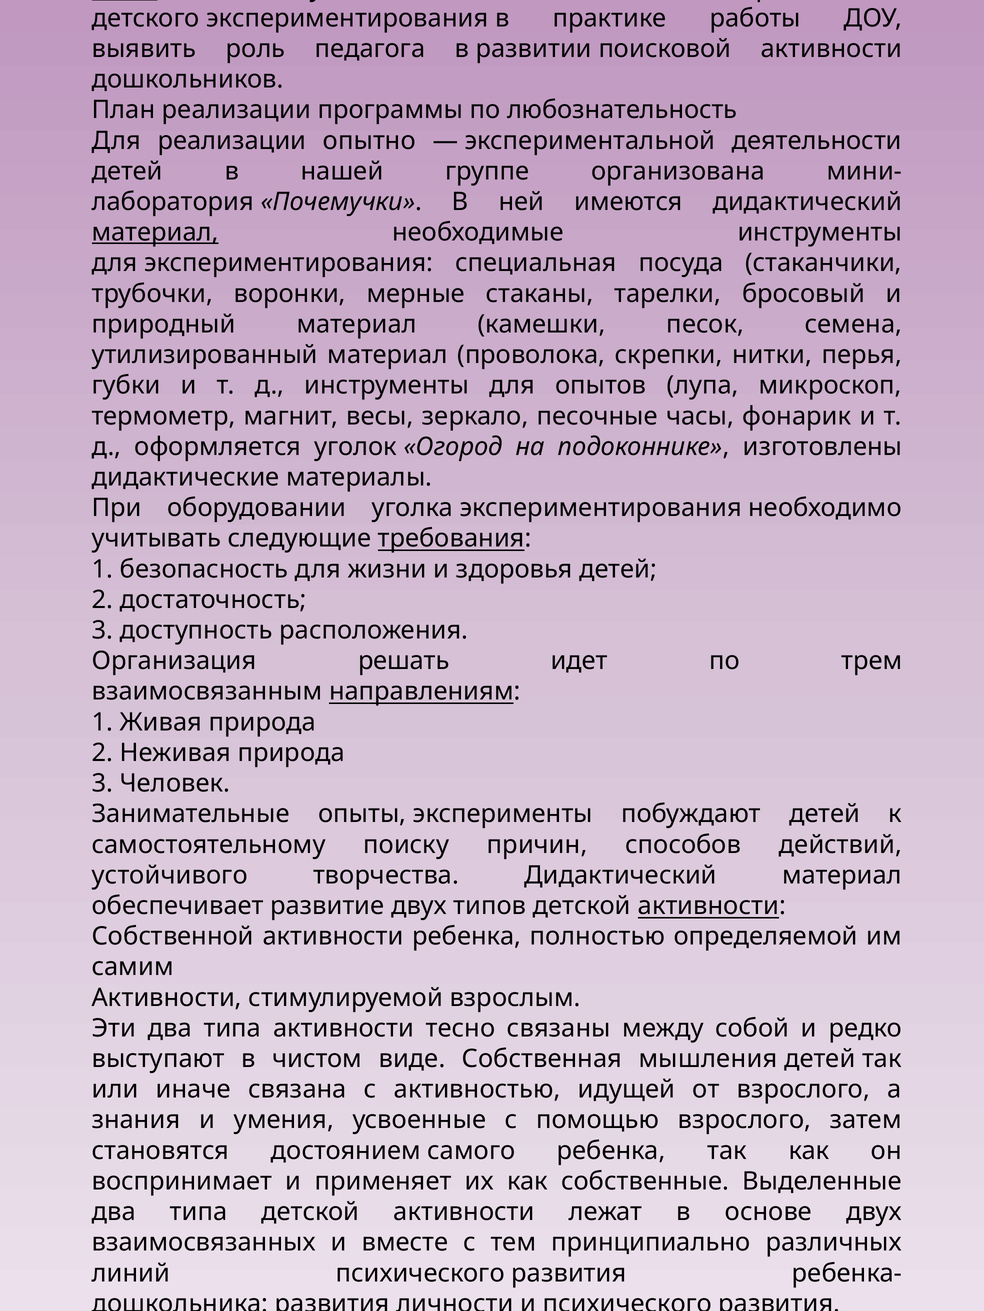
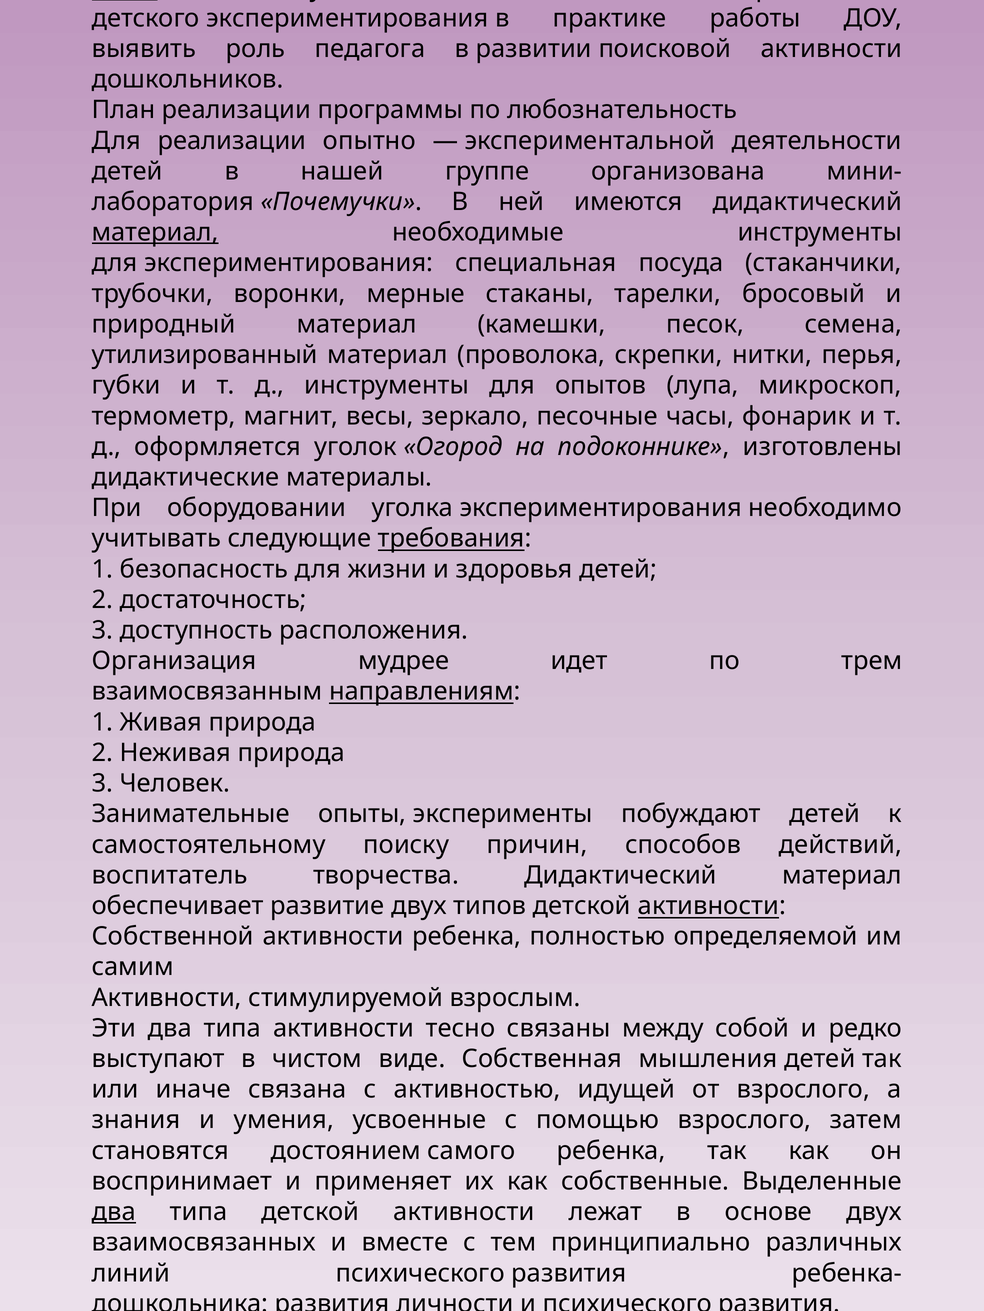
решать: решать -> мудрее (404, 661)
устойчивого: устойчивого -> воспитатель (170, 876)
два underline: none -> present (114, 1213)
